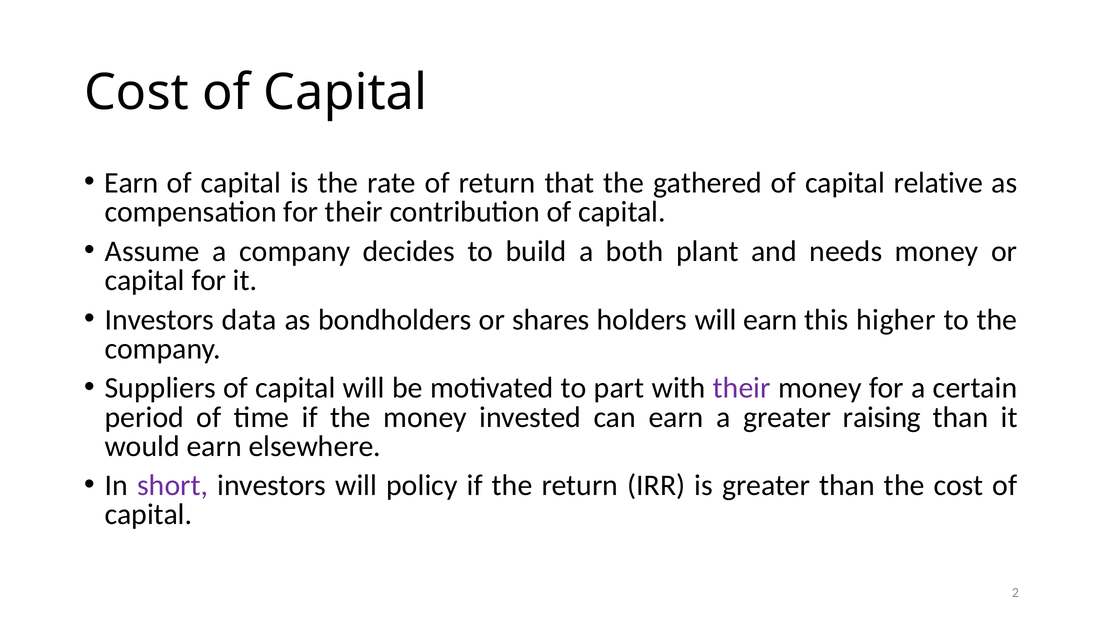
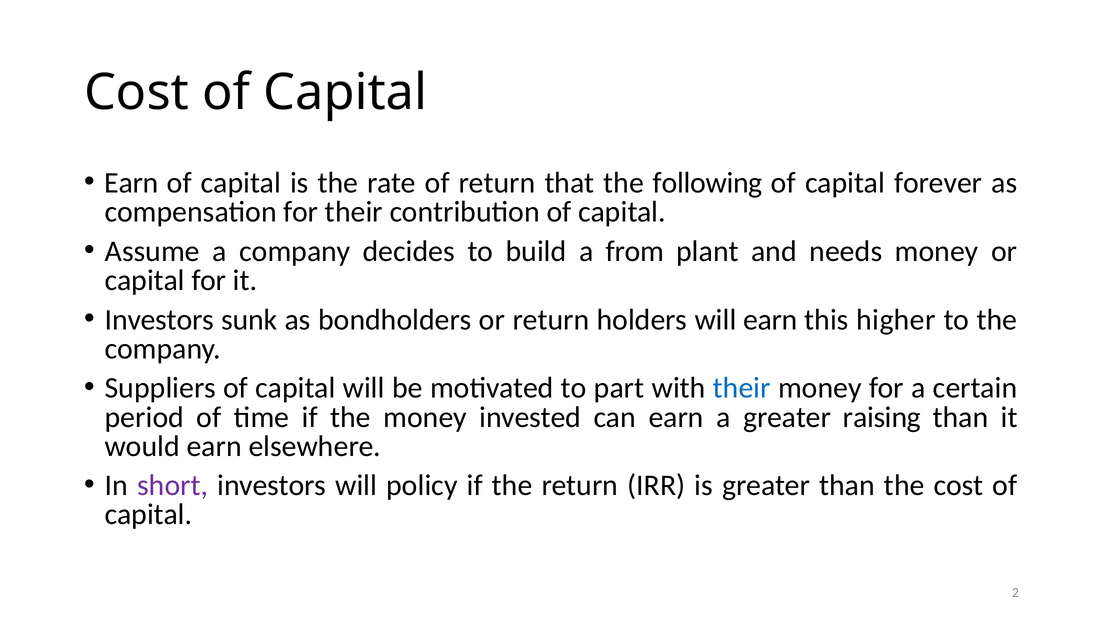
gathered: gathered -> following (708, 183)
relative: relative -> forever (938, 183)
both: both -> from (635, 251)
data: data -> sunk (249, 319)
or shares: shares -> return (551, 319)
their colour: purple -> blue (742, 388)
